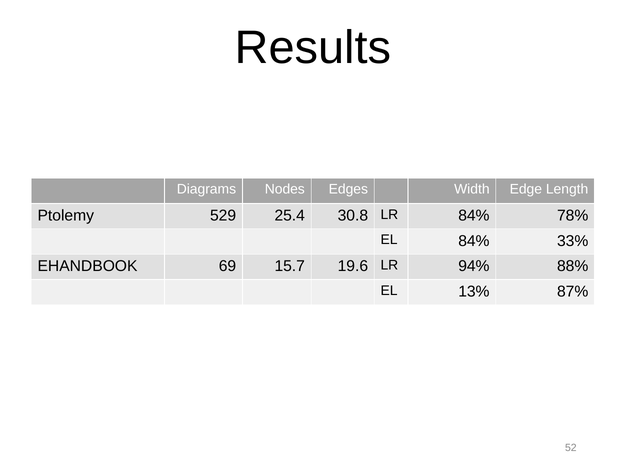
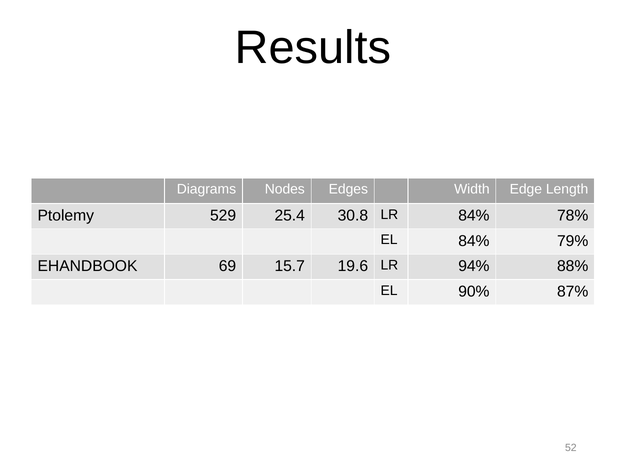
33%: 33% -> 79% (573, 241)
13%: 13% -> 90% (474, 292)
